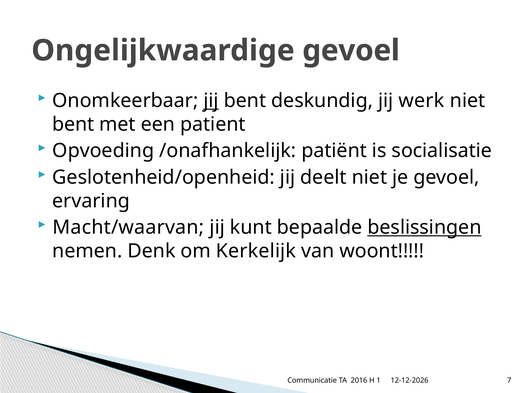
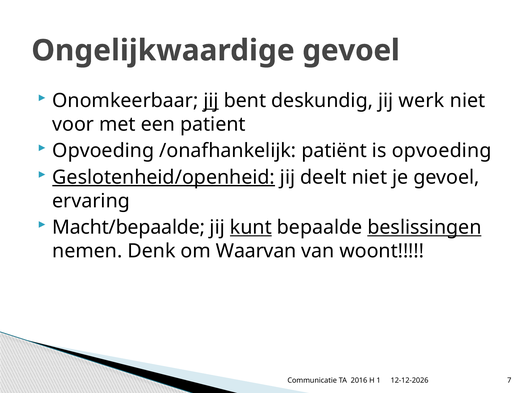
bent: bent -> voor (73, 124)
is socialisatie: socialisatie -> opvoeding (442, 151)
Geslotenheid/openheid underline: none -> present (164, 177)
Macht/waarvan: Macht/waarvan -> Macht/bepaalde (129, 227)
kunt underline: none -> present (251, 227)
Kerkelijk: Kerkelijk -> Waarvan (256, 251)
